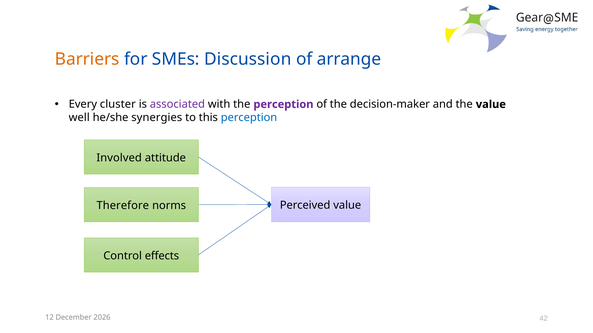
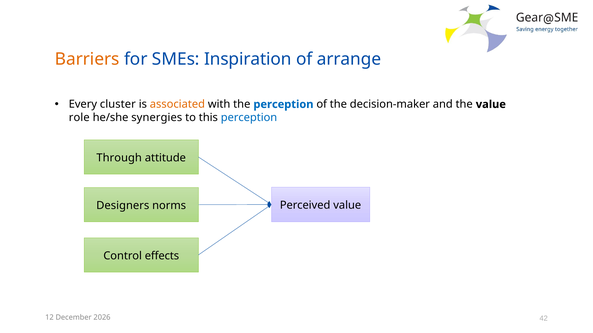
Discussion: Discussion -> Inspiration (248, 59)
associated colour: purple -> orange (177, 104)
perception colour: purple -> blue (283, 104)
well: well -> role (79, 118)
Involved: Involved -> Through (119, 158)
Therefore: Therefore -> Designers (123, 206)
